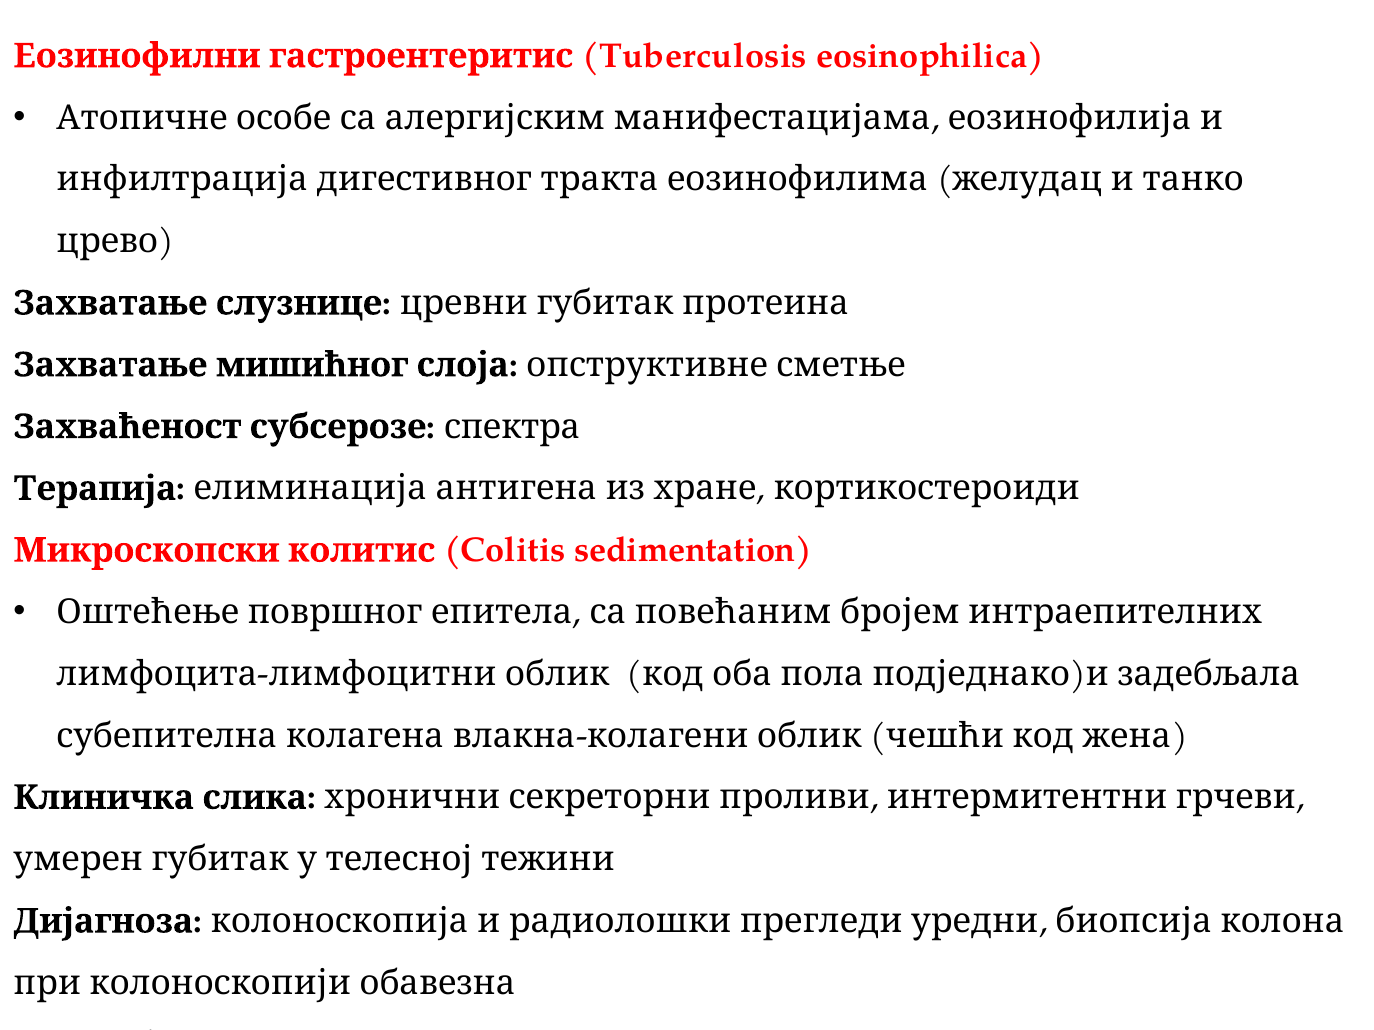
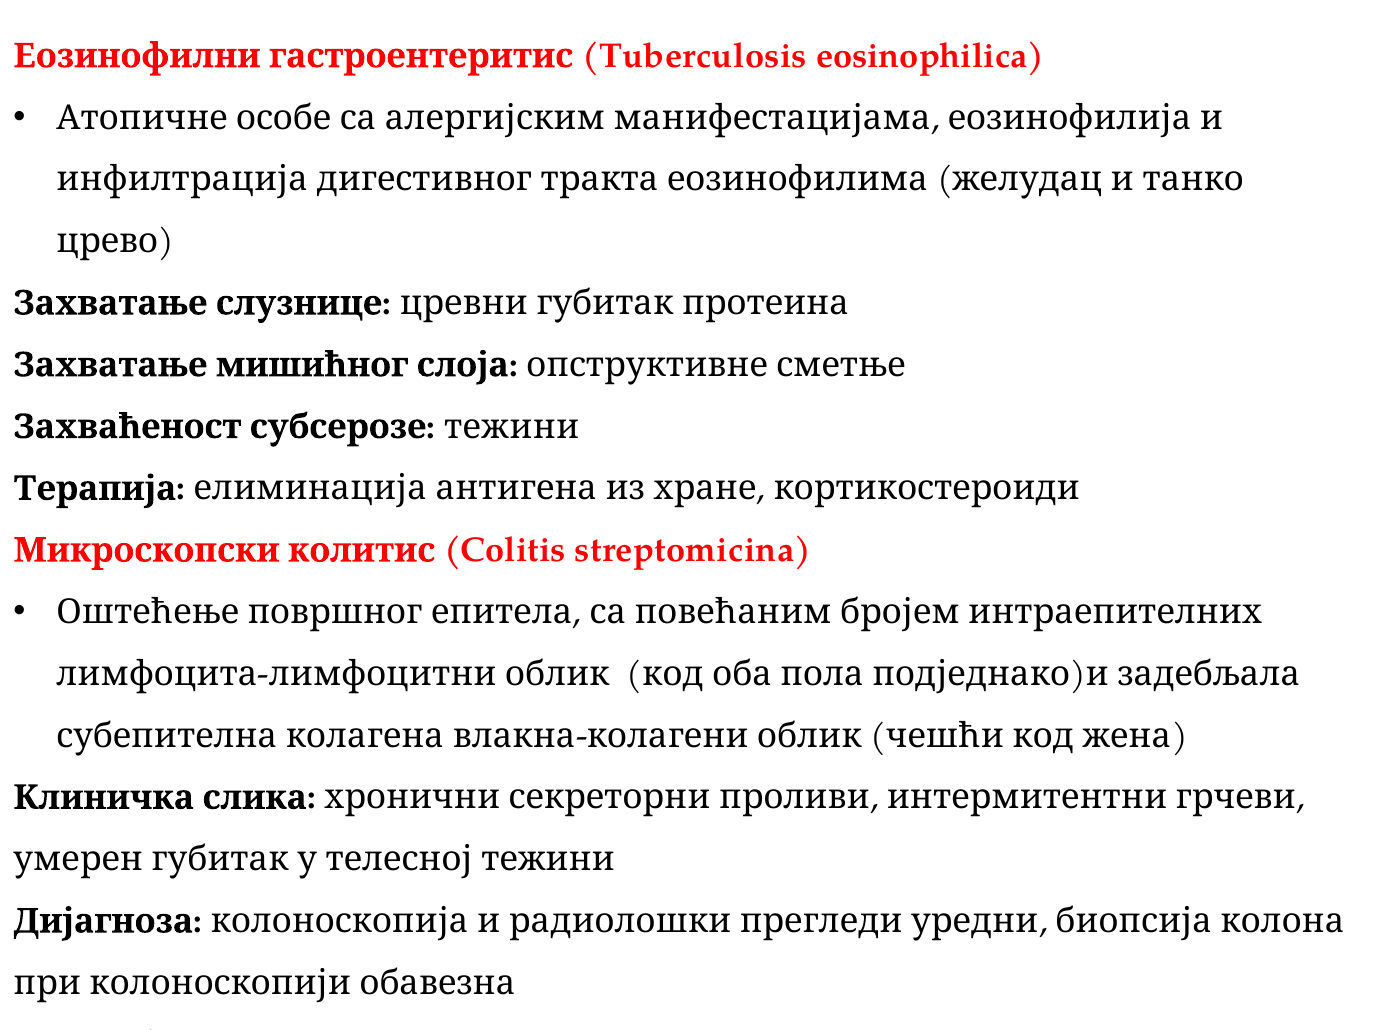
спектра: спектра -> тежини (512, 427)
sedimentation: sedimentation -> streptomicina (693, 551)
